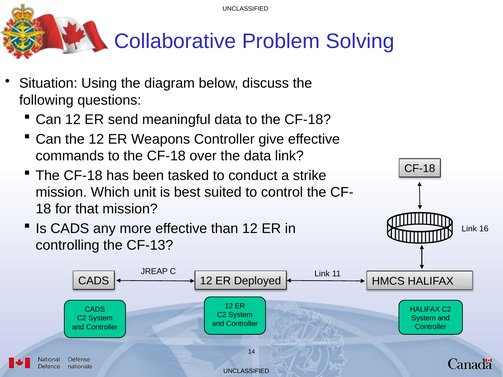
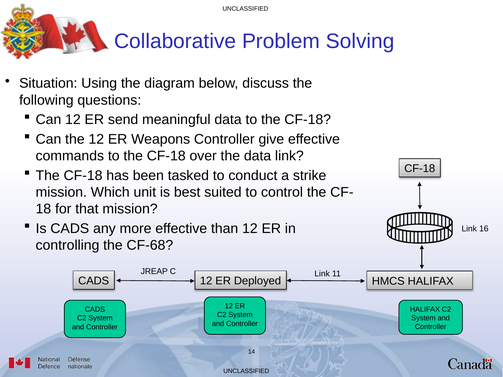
CF-13: CF-13 -> CF-68 (150, 246)
